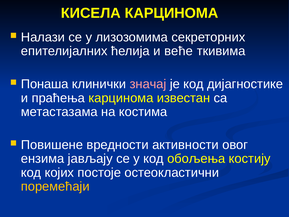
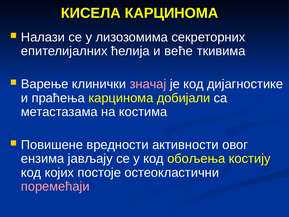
Понаша: Понаша -> Варење (45, 84)
известан: известан -> добијали (184, 98)
поремећаји colour: yellow -> pink (55, 186)
